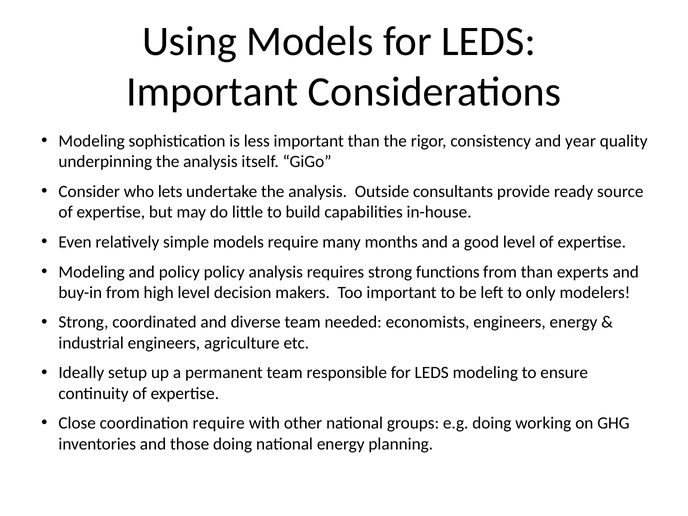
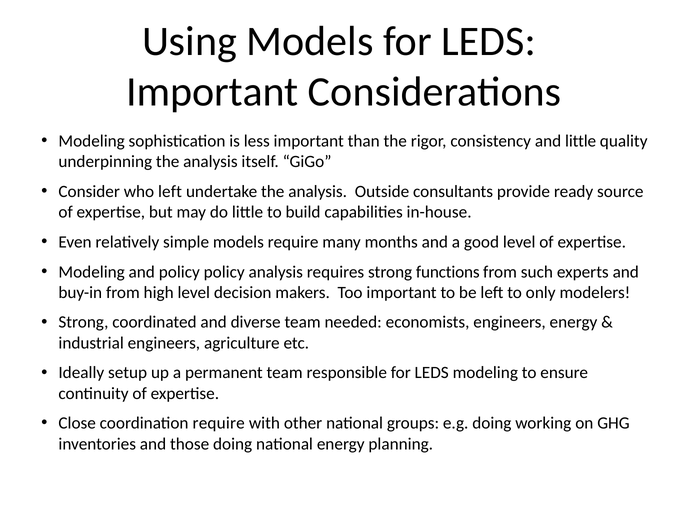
and year: year -> little (581, 141)
who lets: lets -> left (170, 192)
from than: than -> such (537, 272)
